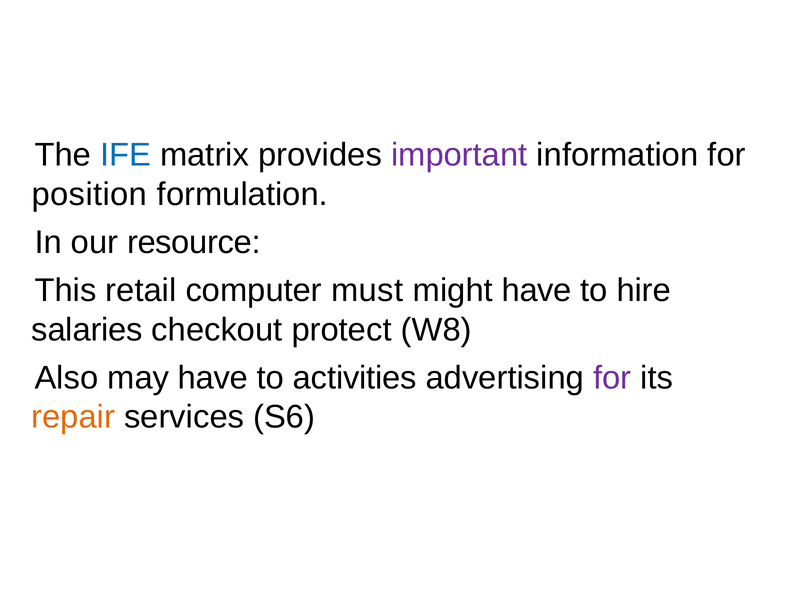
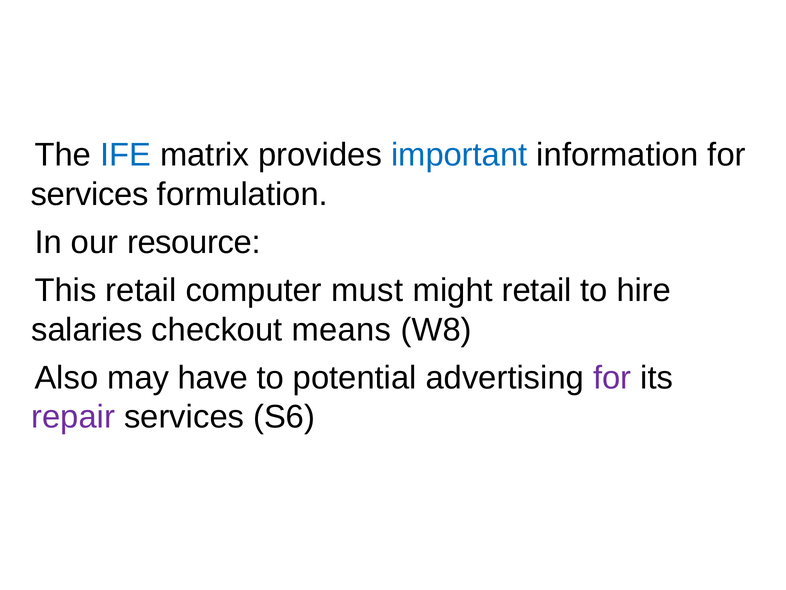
important colour: purple -> blue (459, 155)
position: position -> services (90, 194)
might have: have -> retail (537, 290)
protect: protect -> means (341, 329)
activities: activities -> potential (355, 378)
repair colour: orange -> purple (73, 417)
